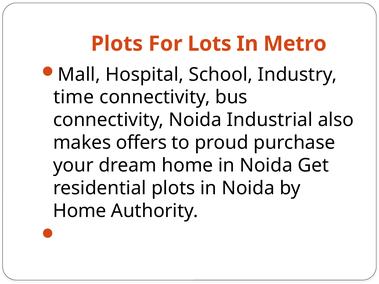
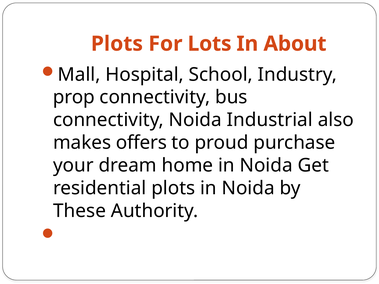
Metro: Metro -> About (295, 44)
time: time -> prop (74, 97)
Home: Home -> These (79, 211)
